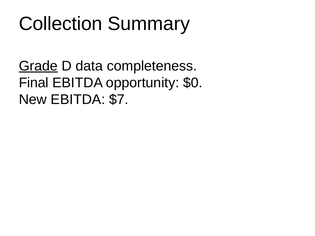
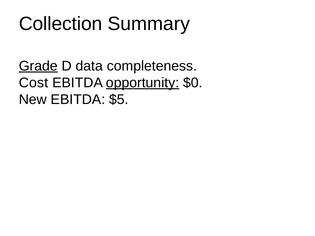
Final: Final -> Cost (34, 83)
opportunity underline: none -> present (143, 83)
$7: $7 -> $5 (119, 100)
